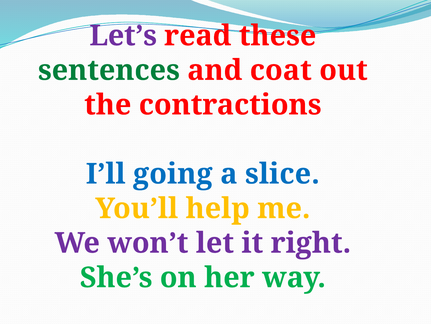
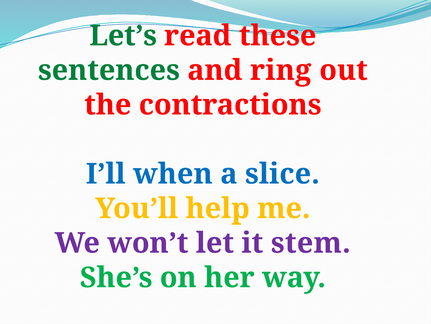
Let’s colour: purple -> green (123, 36)
coat: coat -> ring (281, 70)
going: going -> when (173, 174)
right: right -> stem (311, 243)
